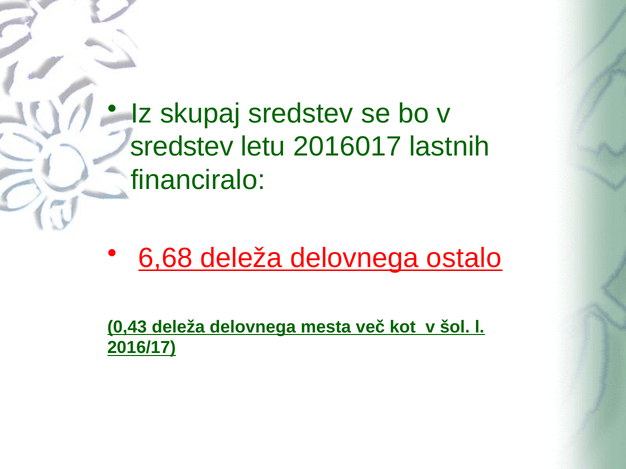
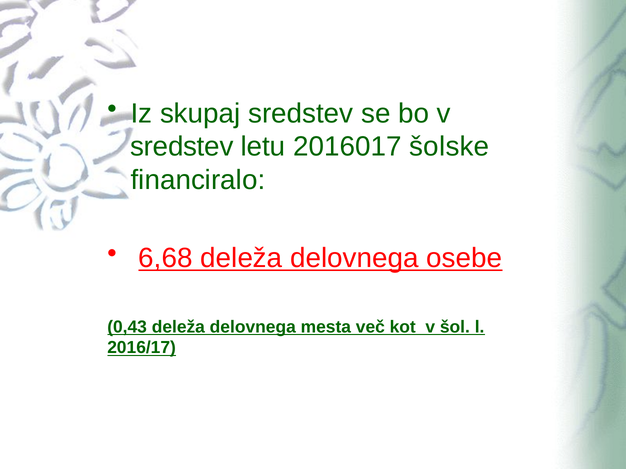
lastnih: lastnih -> šolske (449, 147)
ostalo: ostalo -> osebe (464, 258)
